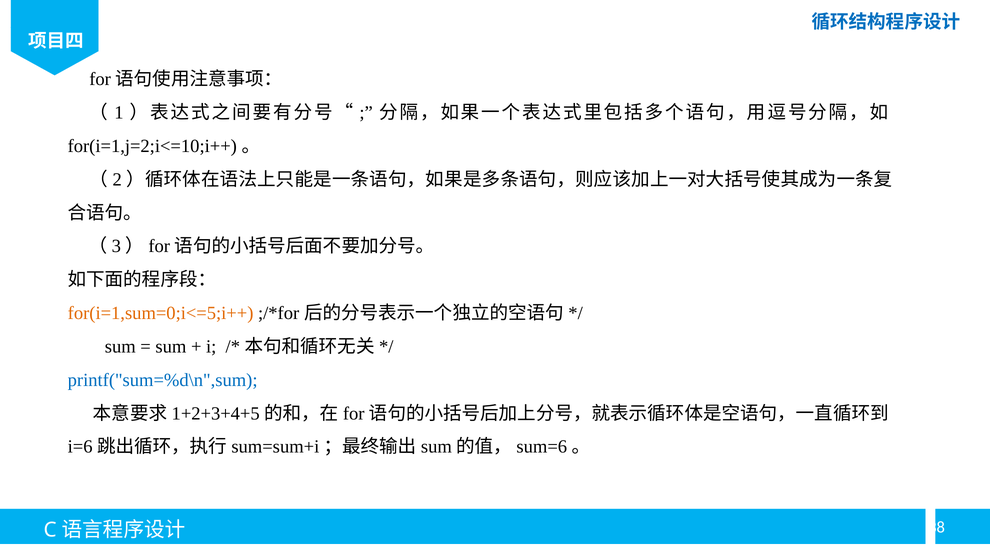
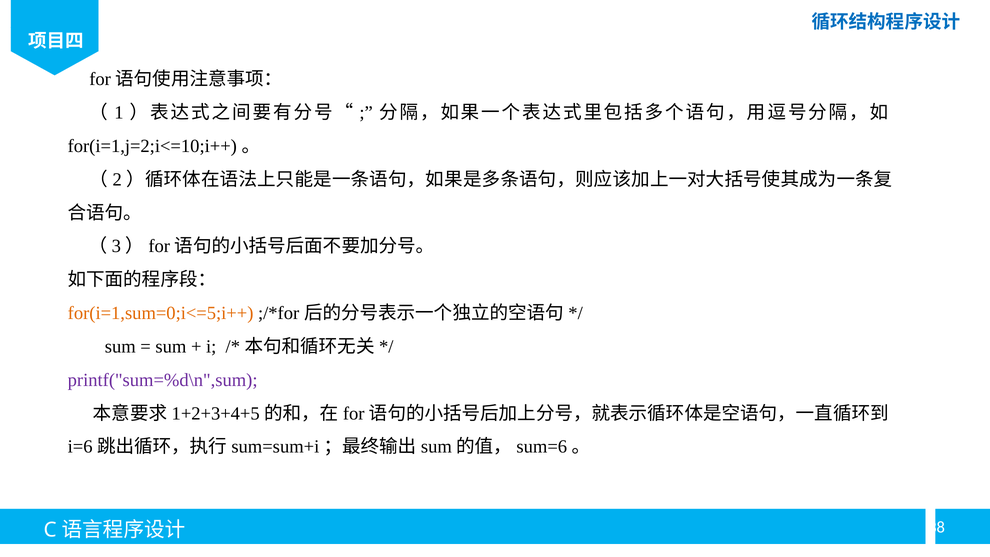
printf("sum=%d\n",sum colour: blue -> purple (163, 380)
